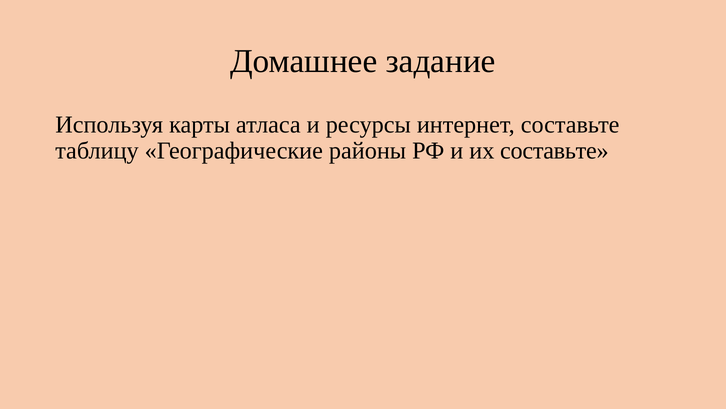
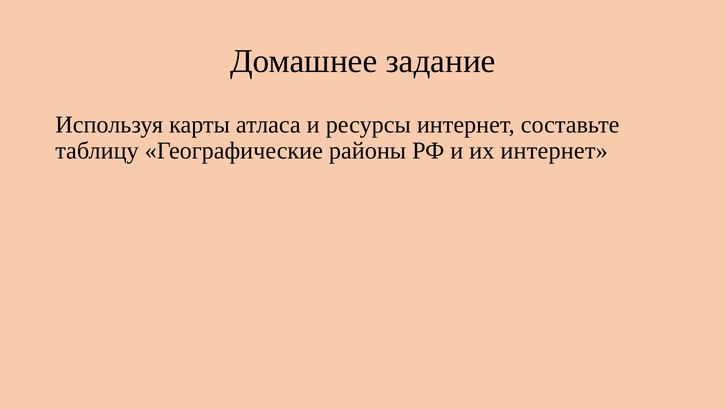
их составьте: составьте -> интернет (554, 151)
